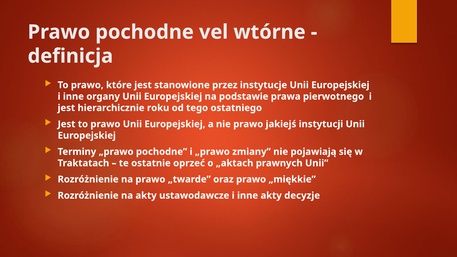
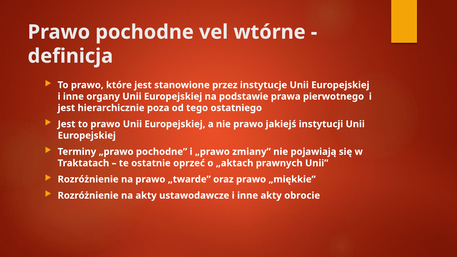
roku: roku -> poza (158, 108)
decyzje: decyzje -> obrocie (302, 196)
